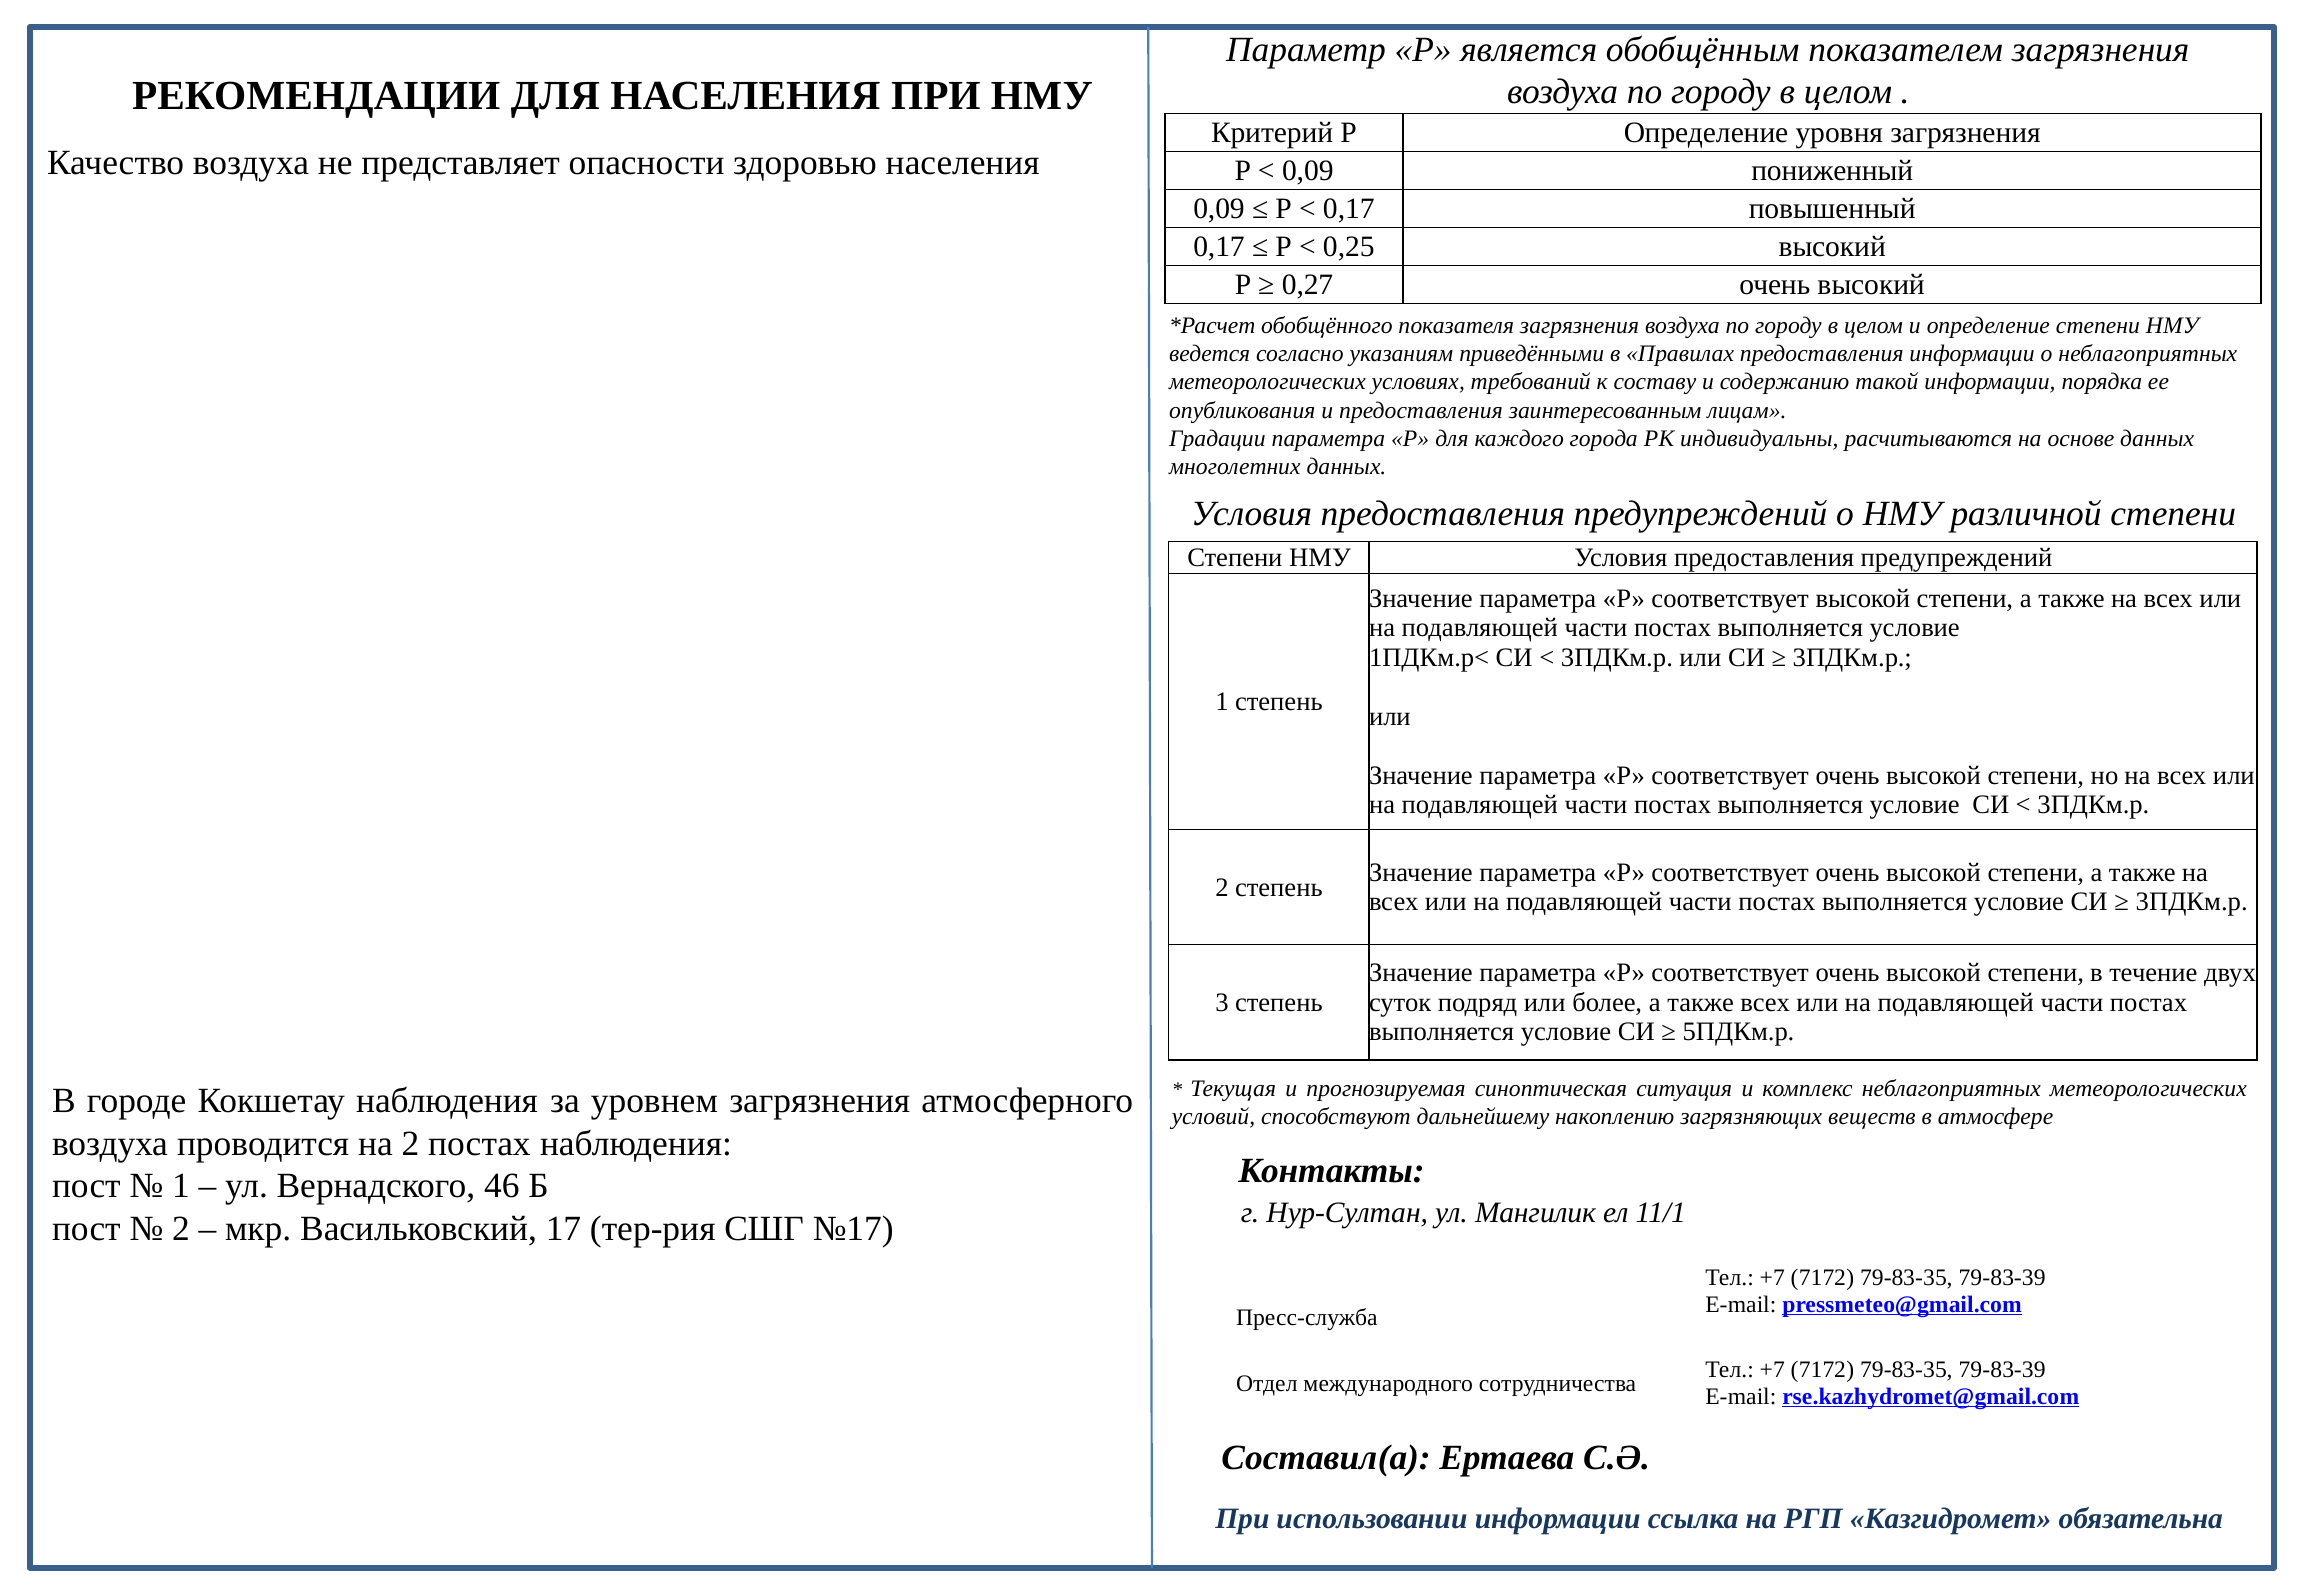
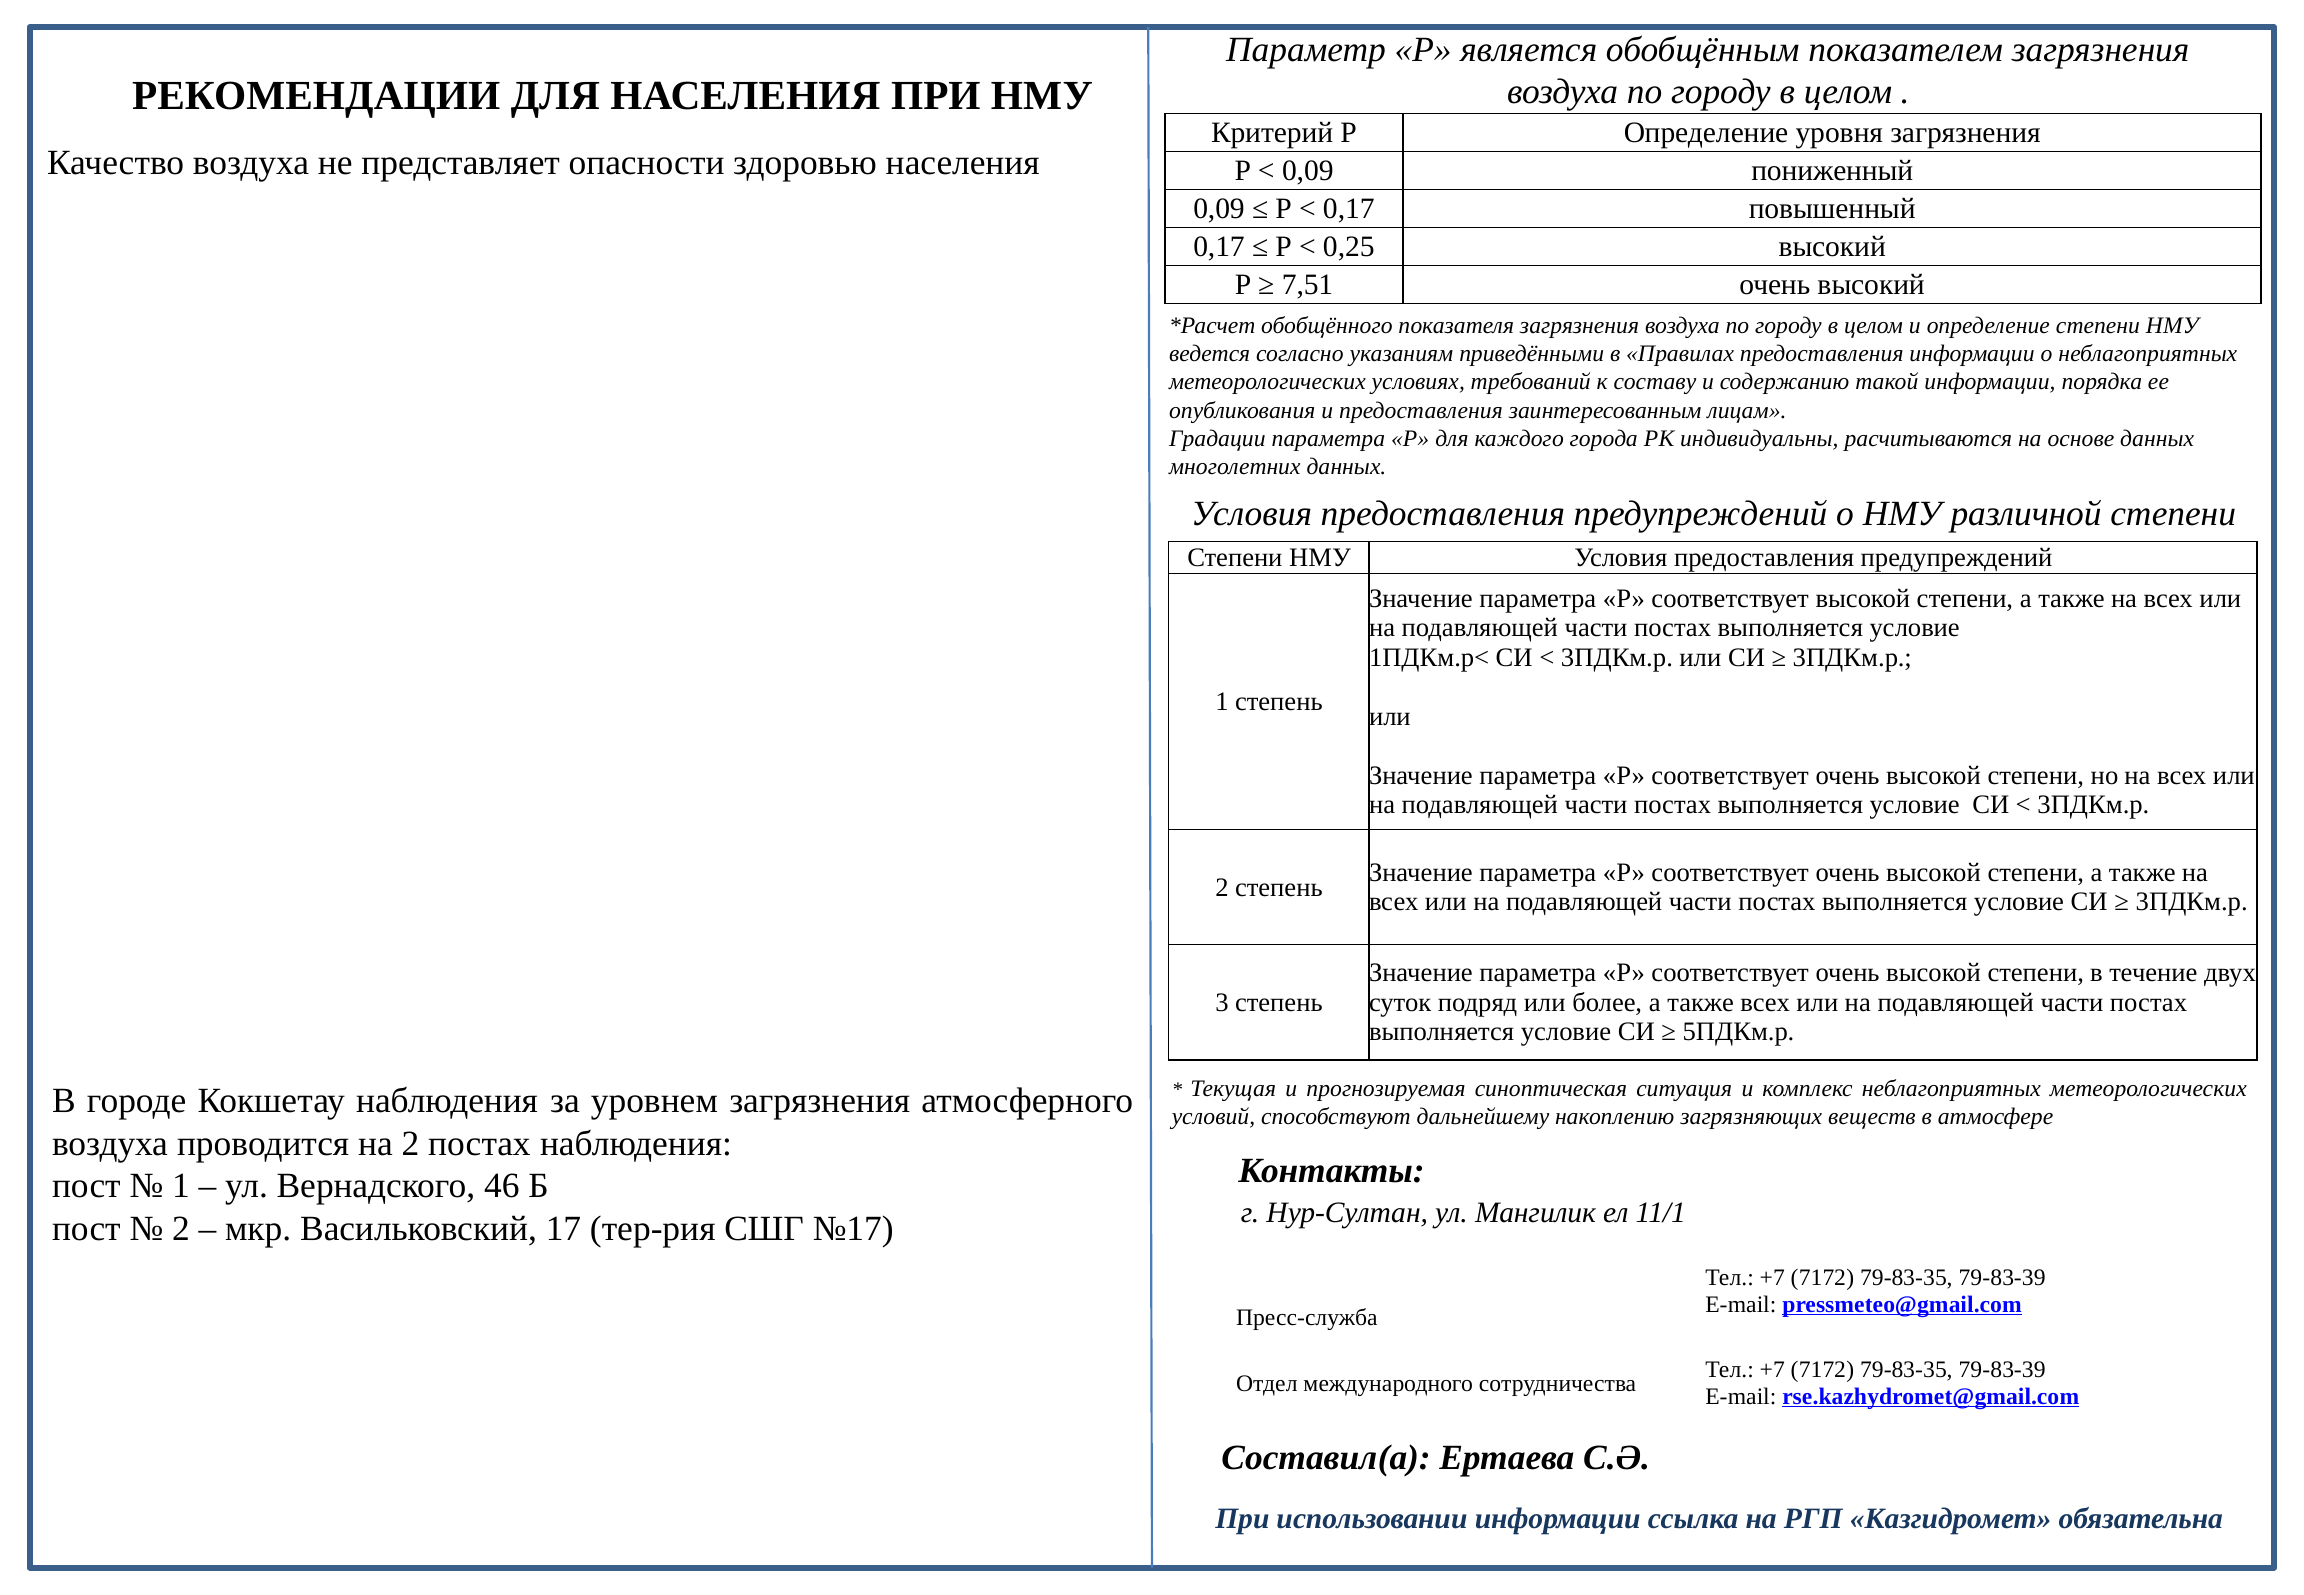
0,27: 0,27 -> 7,51 (1308, 284)
